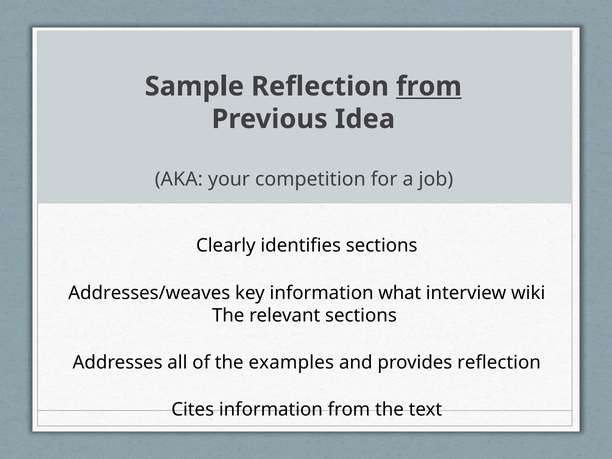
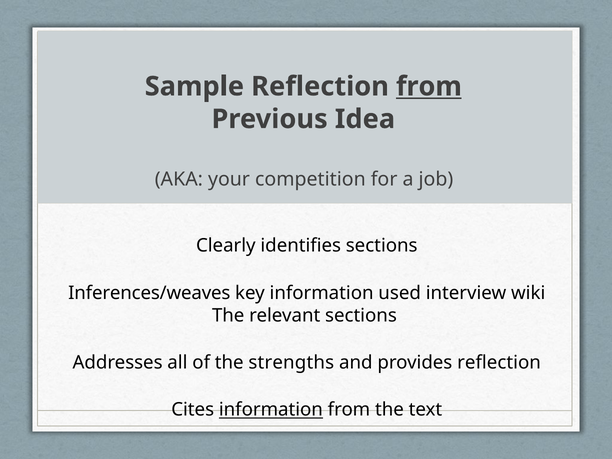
Addresses/weaves: Addresses/weaves -> Inferences/weaves (149, 293)
what: what -> used (400, 293)
examples: examples -> strengths (291, 363)
information underline: none -> present (271, 410)
